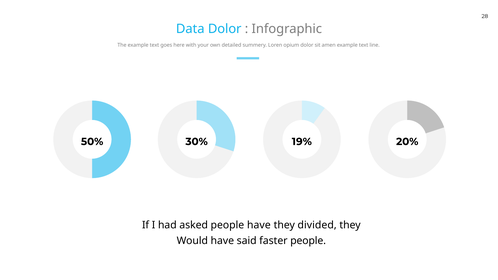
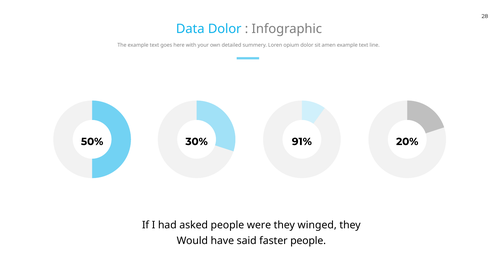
19%: 19% -> 91% (302, 142)
people have: have -> were (259, 225)
divided: divided -> winged (317, 225)
